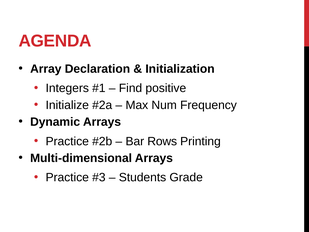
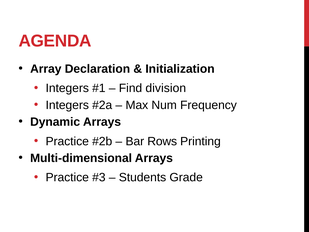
positive: positive -> division (166, 88)
Initialize: Initialize -> Integers (67, 105)
